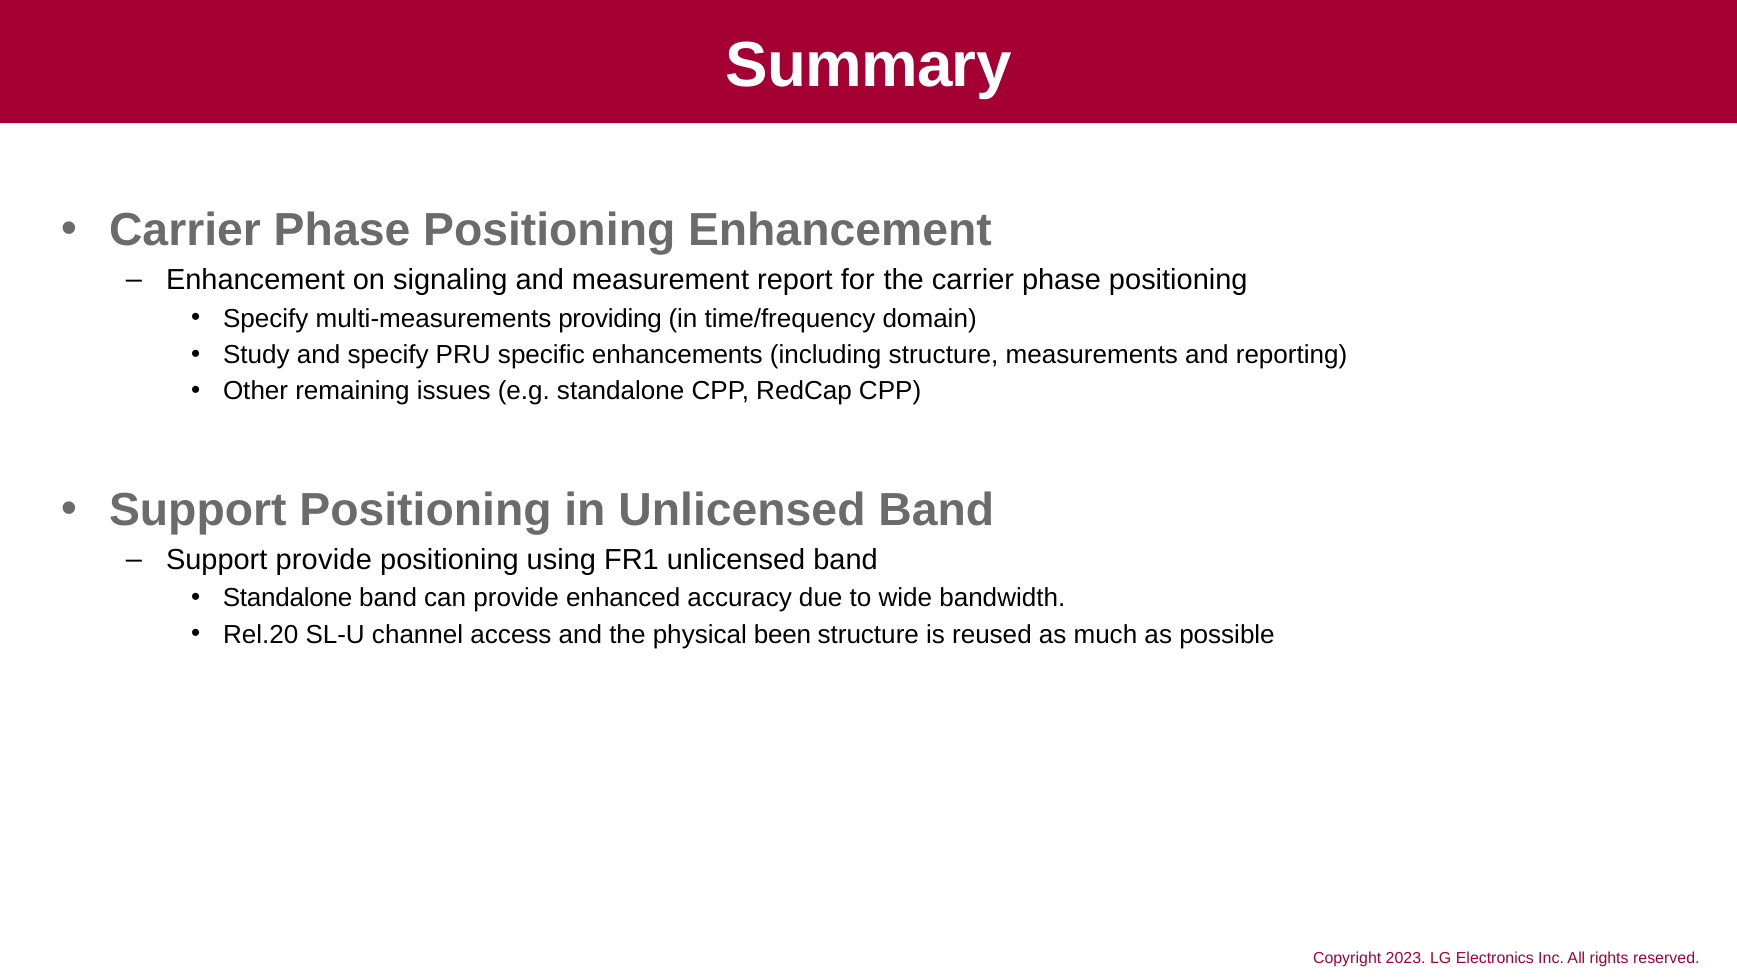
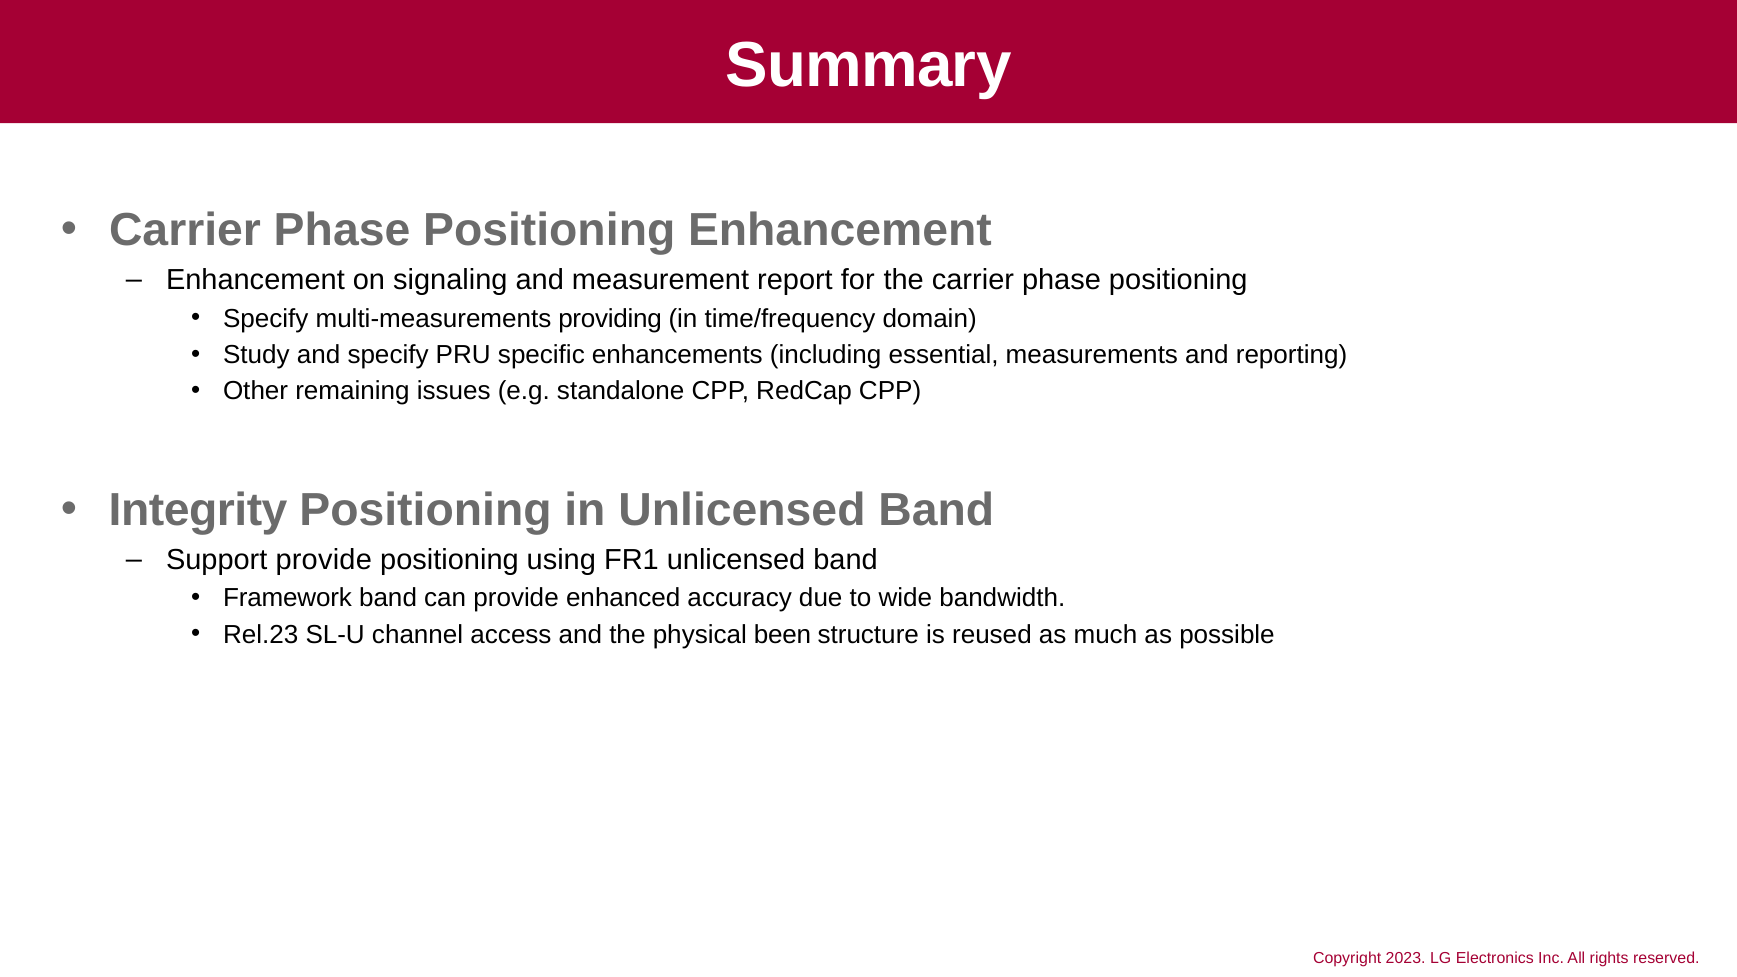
including structure: structure -> essential (944, 355)
Support: Support -> Integrity (198, 510)
Standalone: Standalone -> Framework (288, 598)
Rel.20: Rel.20 -> Rel.23 (261, 635)
